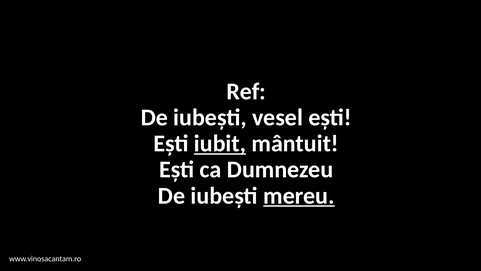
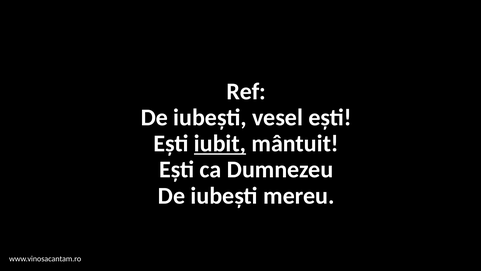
mereu underline: present -> none (299, 195)
